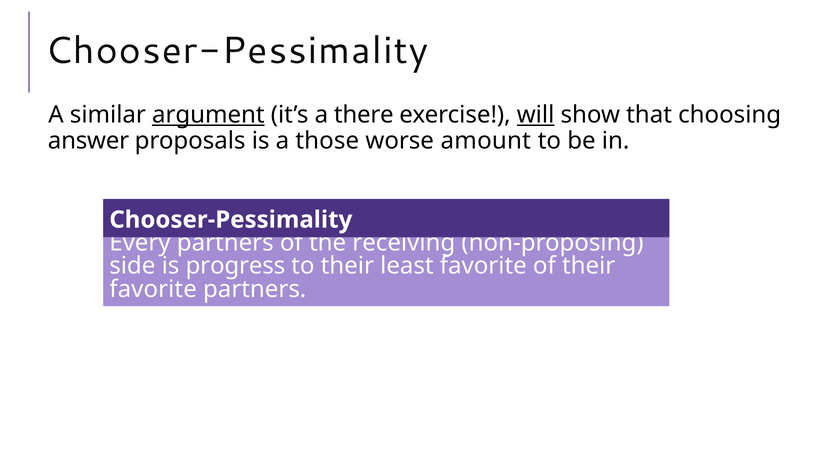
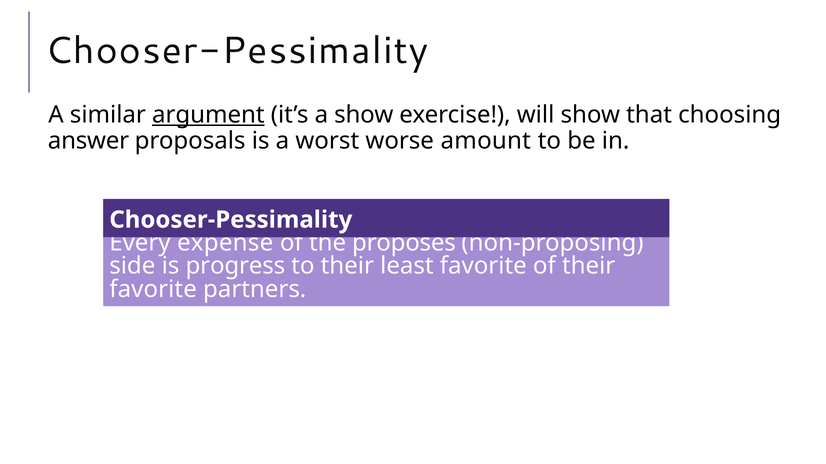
a there: there -> show (364, 115)
will underline: present -> none (536, 115)
those: those -> worst (327, 141)
Every partners: partners -> expense (225, 243)
receiving: receiving -> proposes (404, 243)
